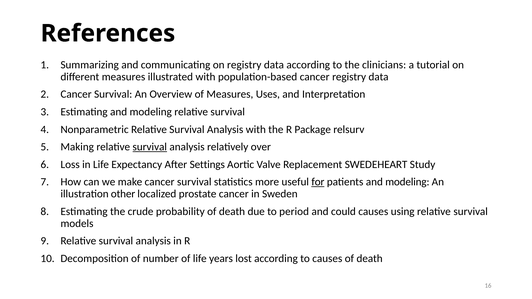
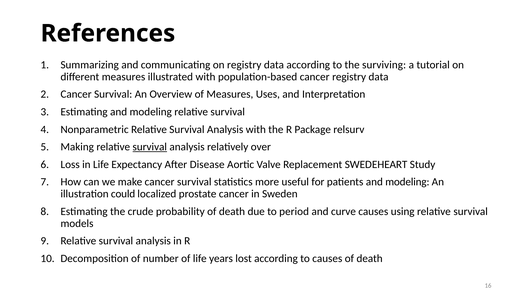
clinicians: clinicians -> surviving (384, 65)
Settings: Settings -> Disease (207, 165)
for underline: present -> none (318, 182)
other: other -> could (123, 194)
could: could -> curve (343, 212)
